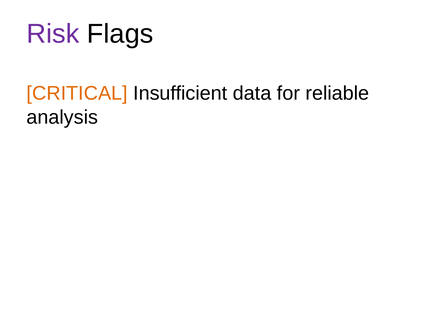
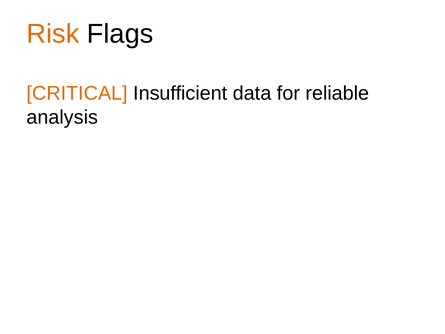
Risk colour: purple -> orange (53, 34)
